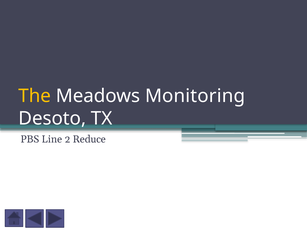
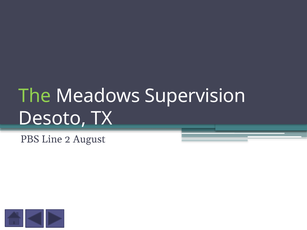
The colour: yellow -> light green (35, 96)
Monitoring: Monitoring -> Supervision (195, 96)
Reduce: Reduce -> August (89, 139)
